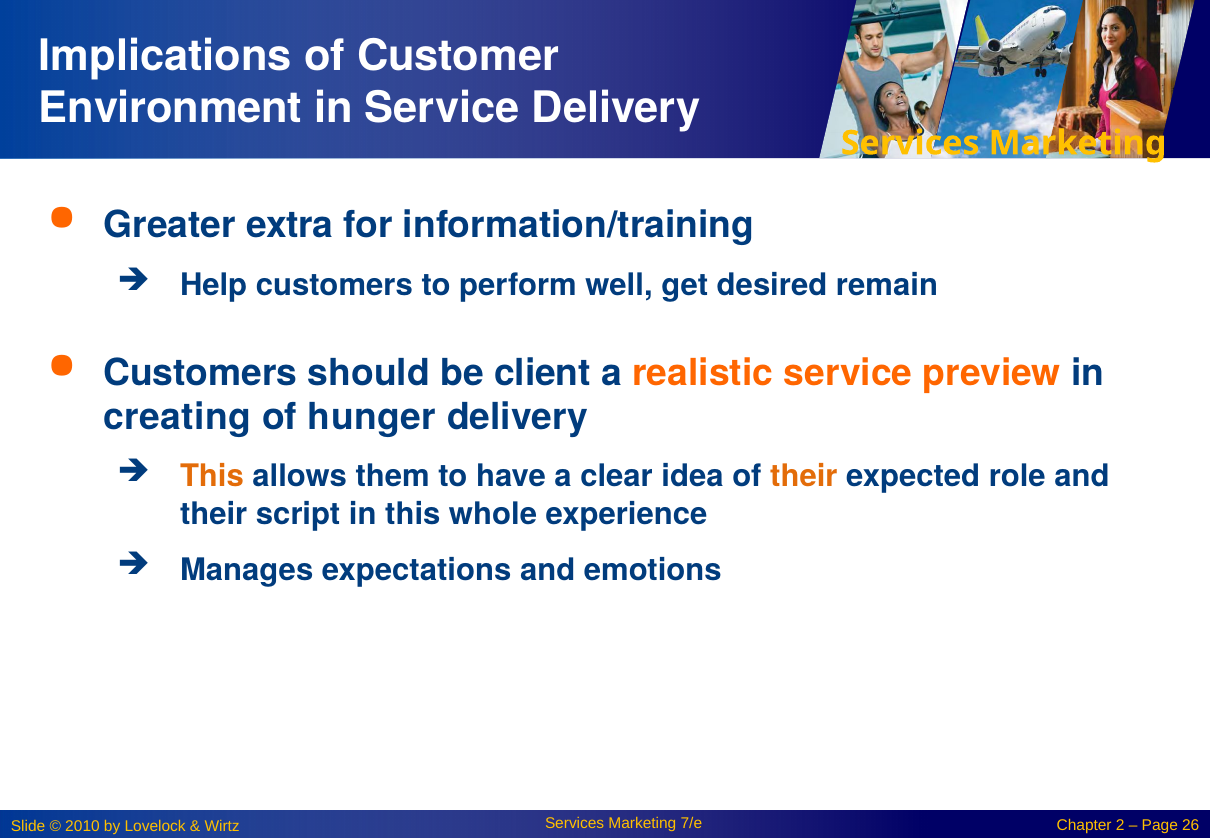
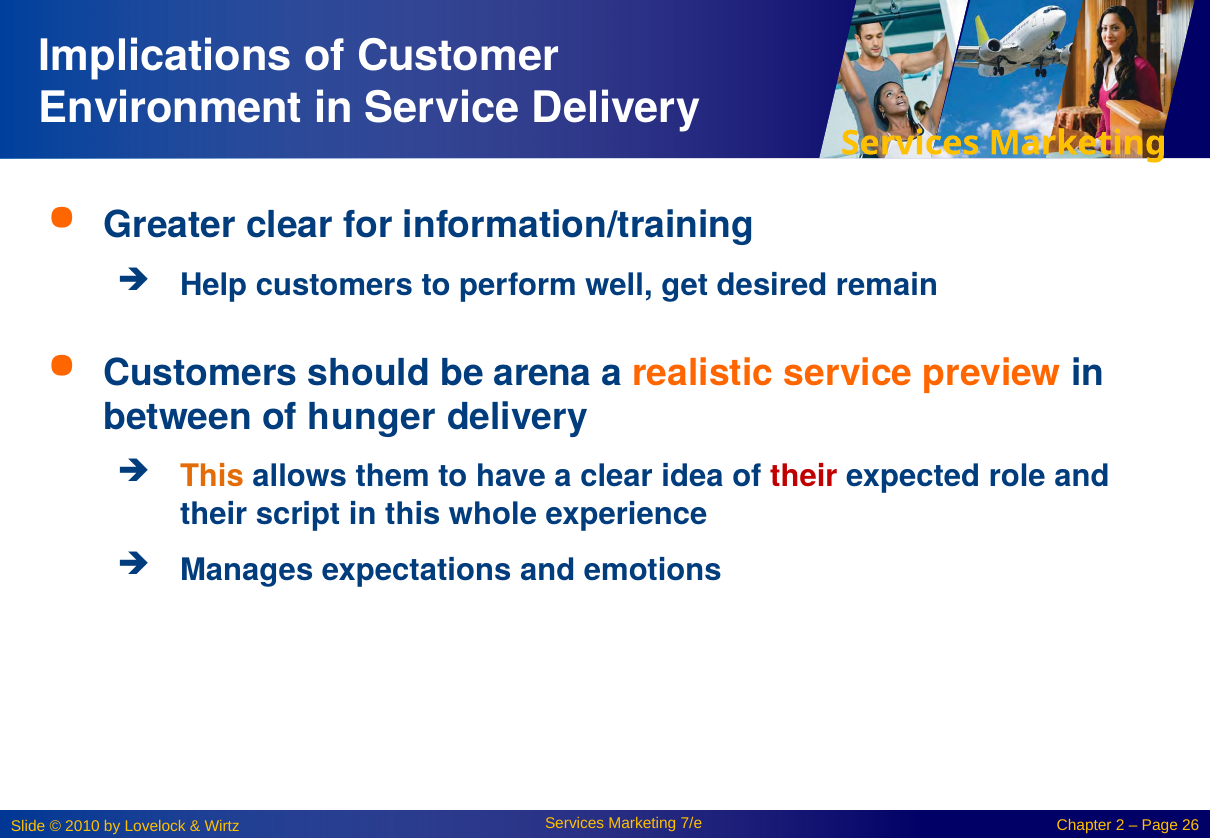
Greater extra: extra -> clear (290, 226)
client: client -> arena (543, 373)
creating: creating -> between (178, 417)
their colour: orange -> red (804, 477)
